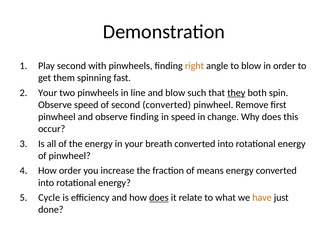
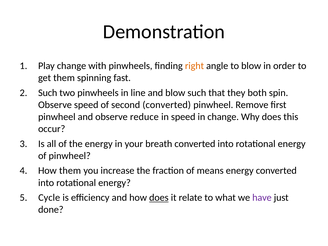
Play second: second -> change (72, 66)
Your: Your -> Such (48, 93)
they underline: present -> none (236, 93)
observe finding: finding -> reduce (144, 117)
How order: order -> them (70, 171)
have colour: orange -> purple (262, 198)
